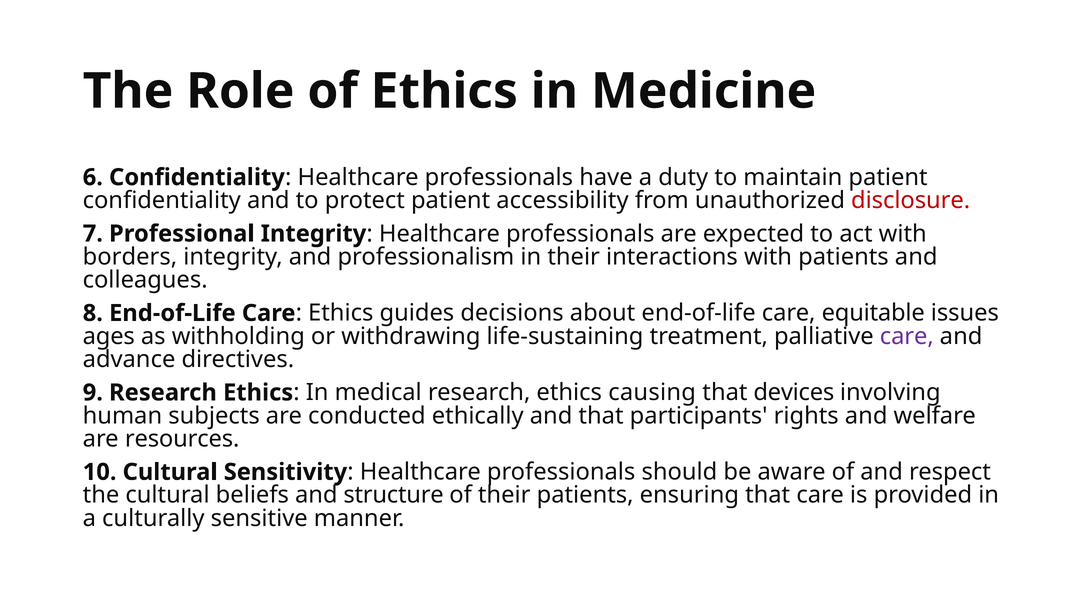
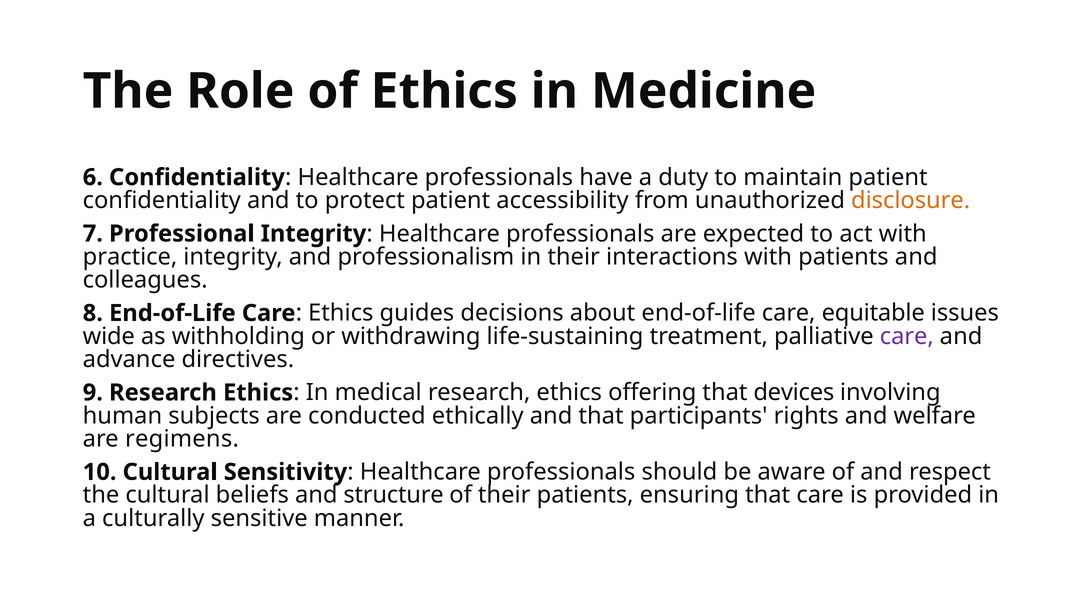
disclosure colour: red -> orange (911, 200)
borders: borders -> practice (130, 257)
ages: ages -> wide (109, 336)
causing: causing -> offering (652, 392)
resources: resources -> regimens (182, 438)
